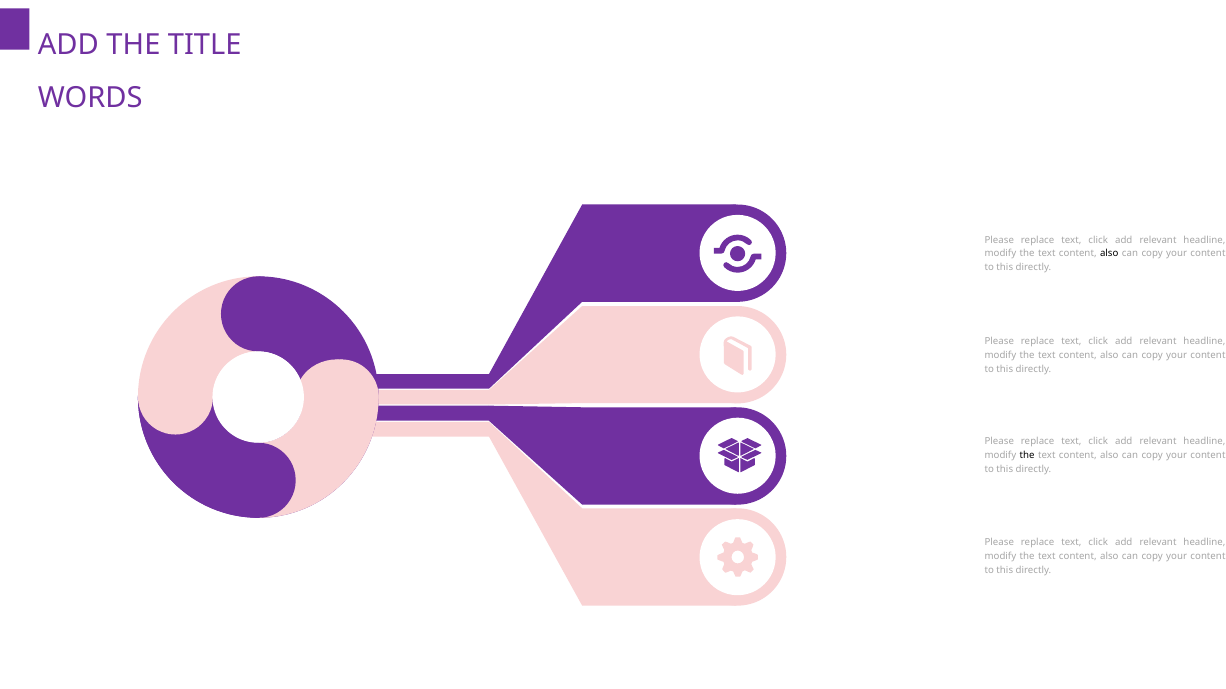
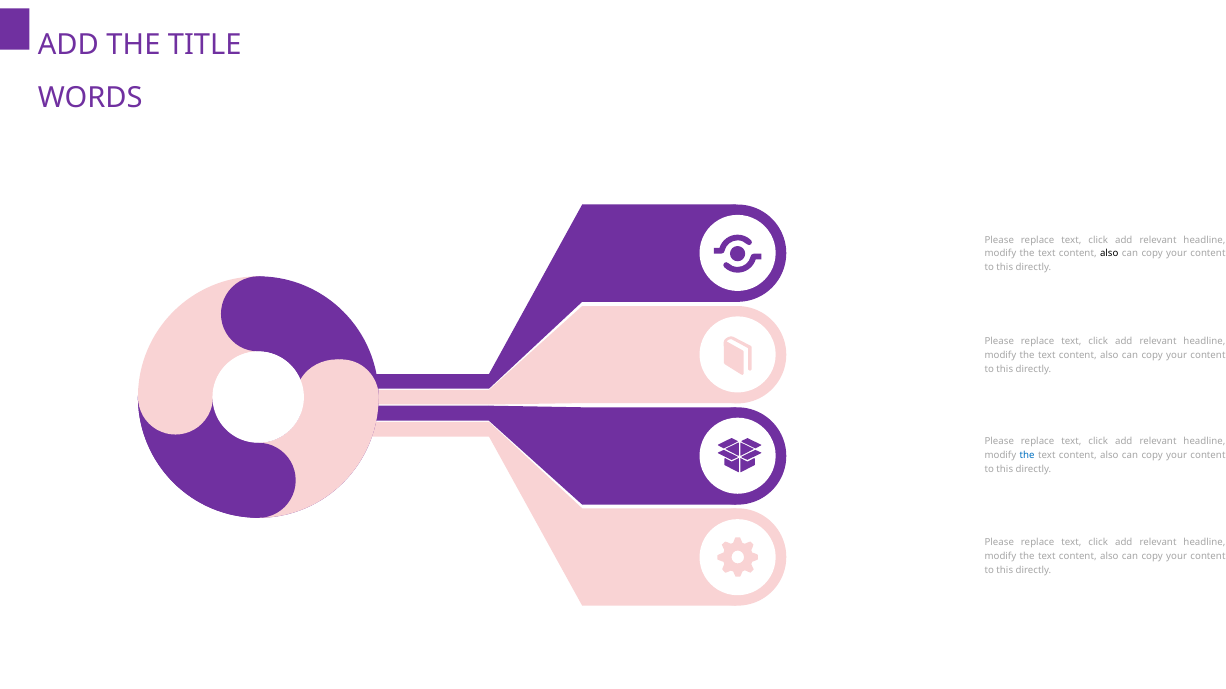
the colour: black -> blue (1027, 456)
